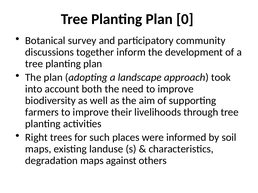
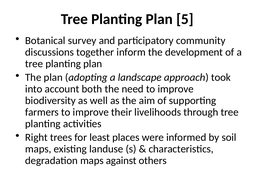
0: 0 -> 5 (185, 19)
such: such -> least (100, 138)
